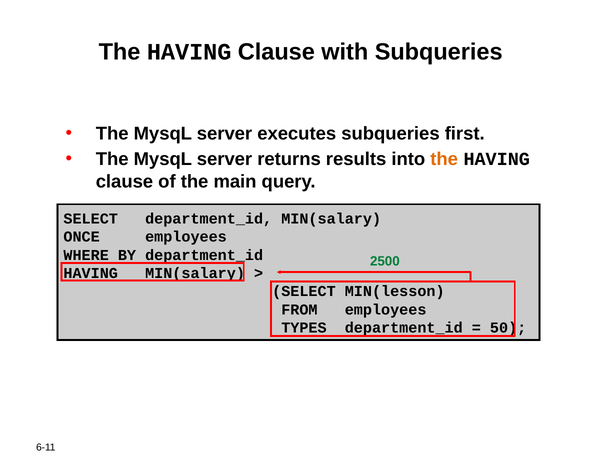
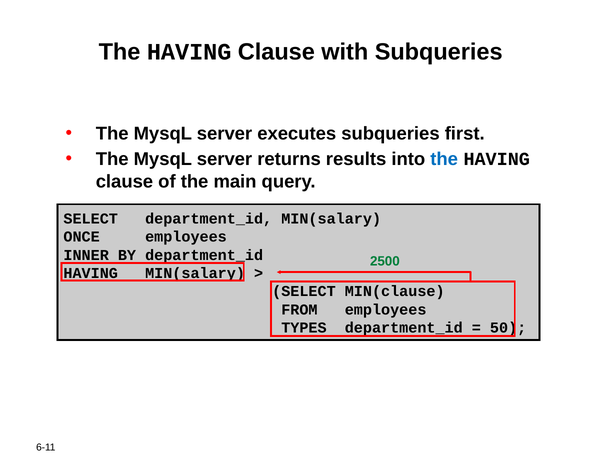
the colour: orange -> blue (444, 159)
WHERE: WHERE -> INNER (86, 255)
MIN(lesson: MIN(lesson -> MIN(clause (395, 291)
